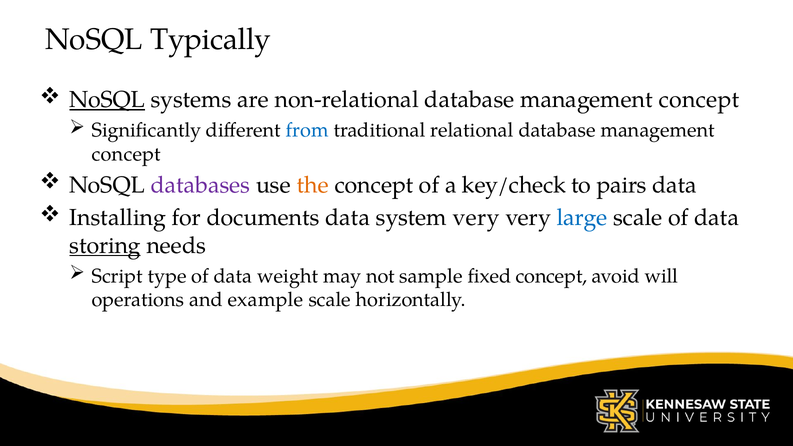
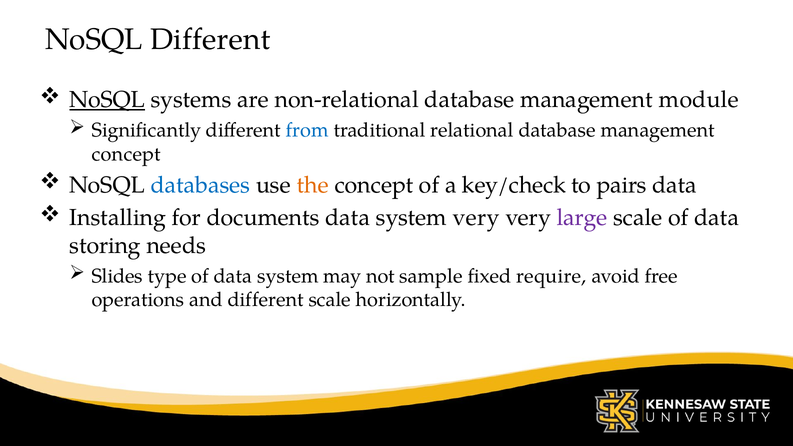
NoSQL Typically: Typically -> Different (210, 40)
non-relational database management concept: concept -> module (699, 100)
databases colour: purple -> blue (200, 185)
large colour: blue -> purple (582, 218)
storing underline: present -> none (105, 246)
Script: Script -> Slides (117, 276)
of data weight: weight -> system (288, 276)
fixed concept: concept -> require (551, 276)
will: will -> free (661, 276)
and example: example -> different (266, 300)
